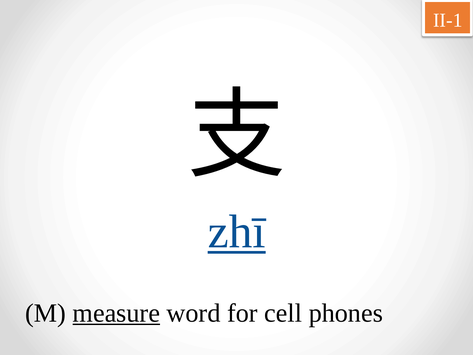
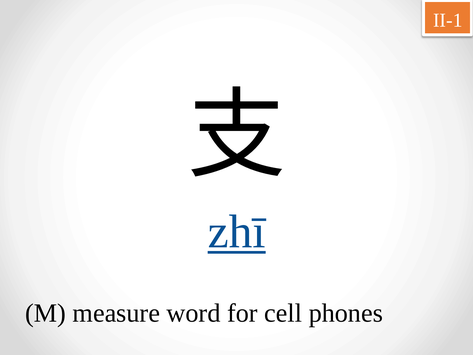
measure underline: present -> none (116, 313)
